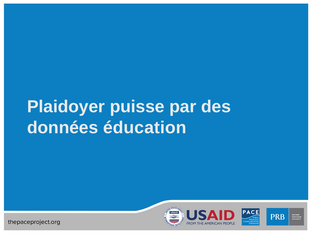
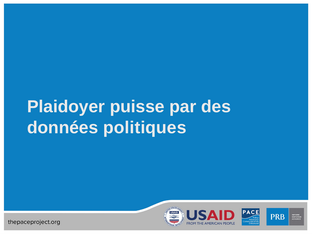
éducation: éducation -> politiques (145, 128)
